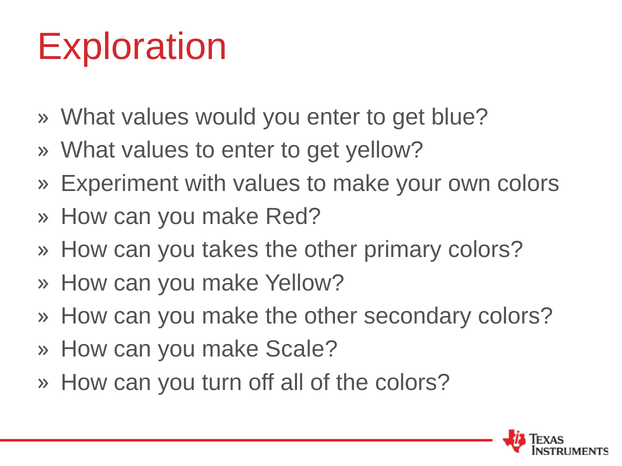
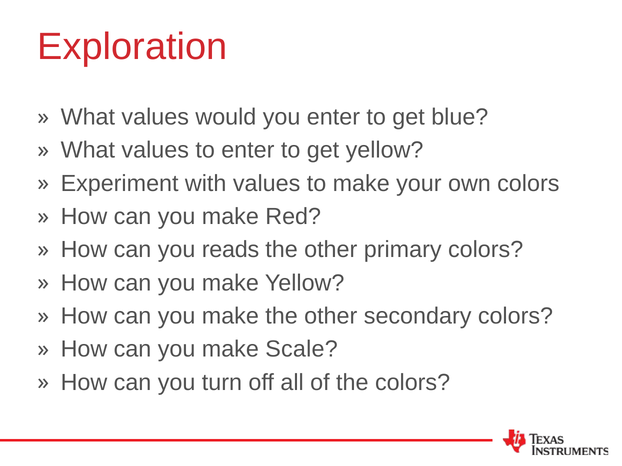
takes: takes -> reads (230, 250)
